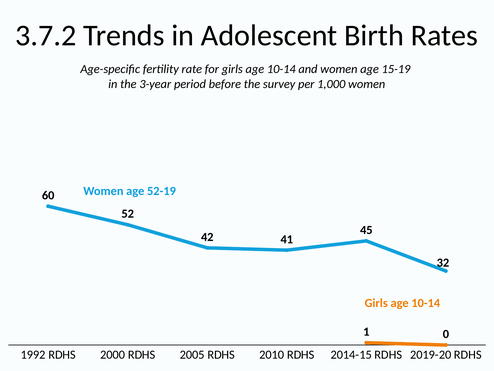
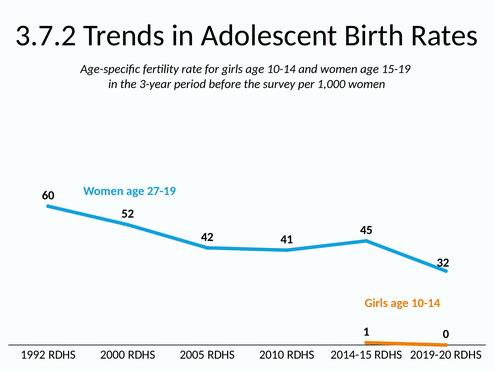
52-19: 52-19 -> 27-19 (161, 191)
